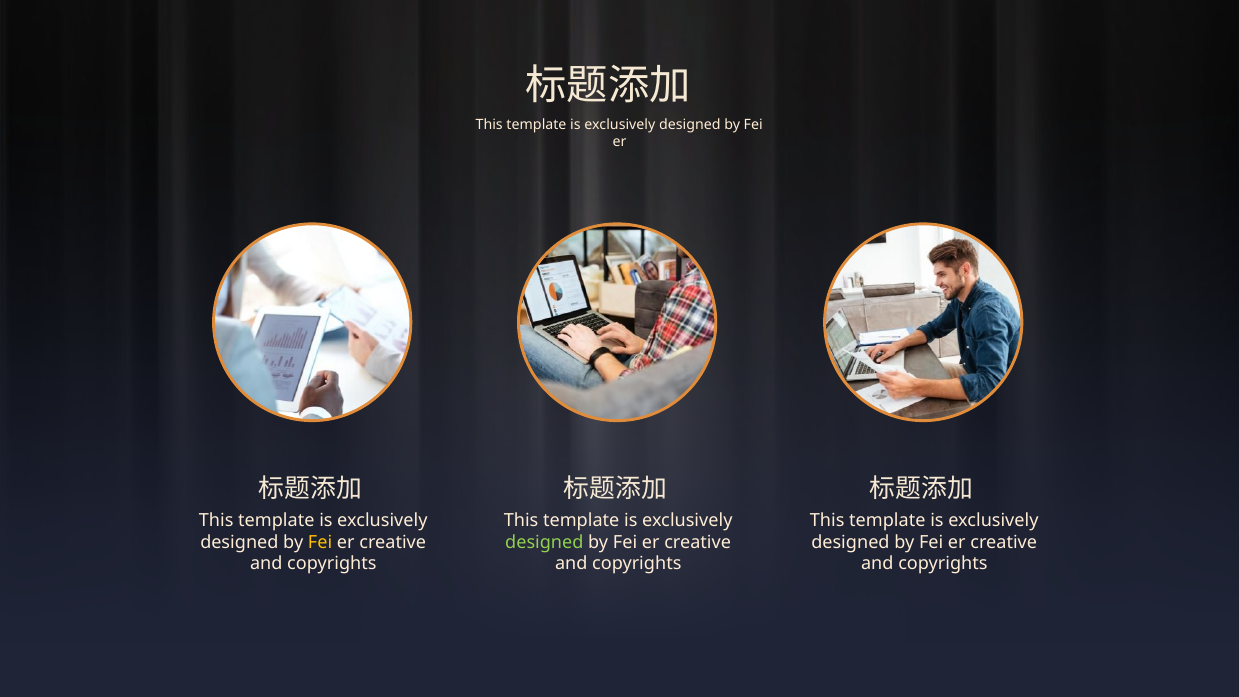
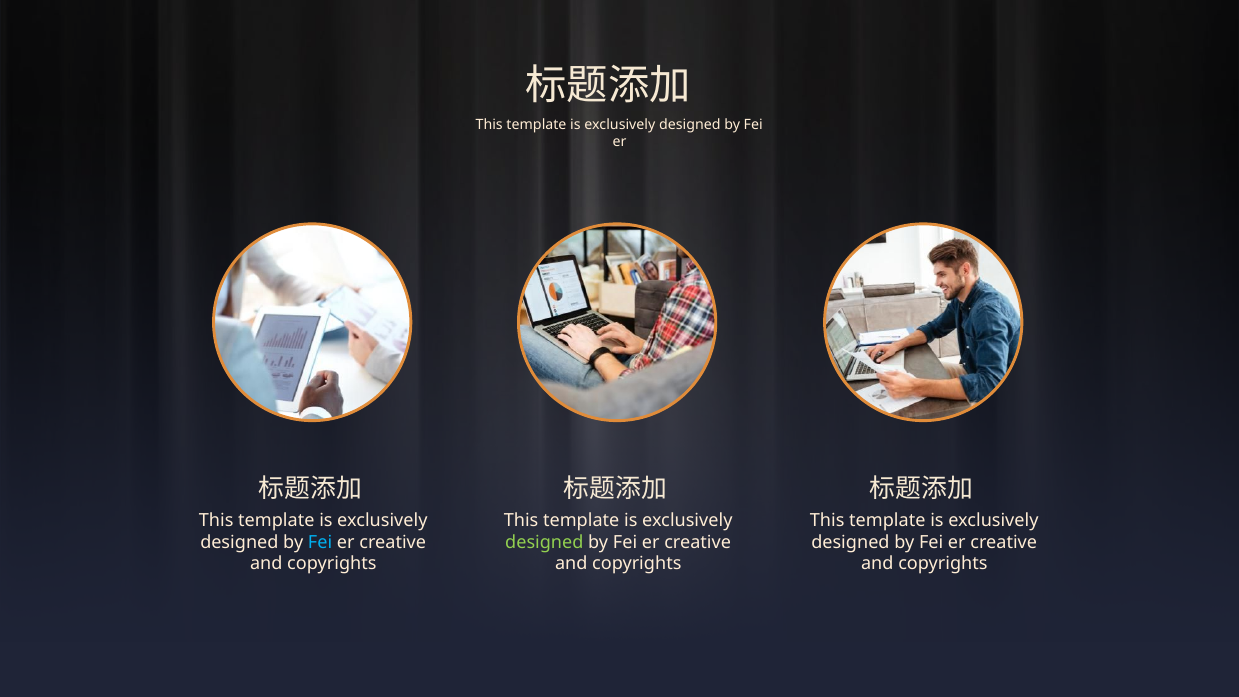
Fei colour: yellow -> light blue (320, 542)
